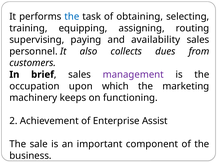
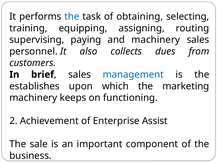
and availability: availability -> machinery (156, 40)
management colour: purple -> blue (133, 74)
occupation: occupation -> establishes (34, 86)
